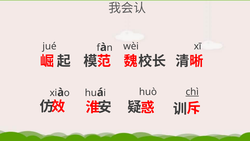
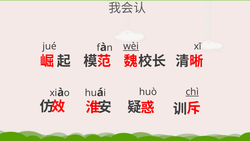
wèi underline: none -> present (131, 46)
